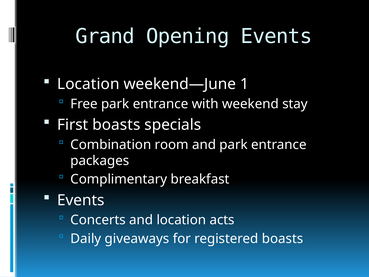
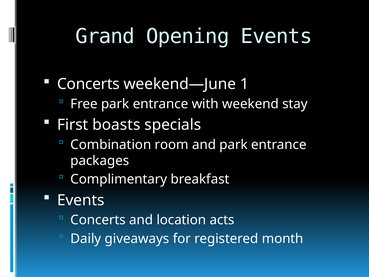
Location: Location -> Concerts (88, 84)
registered boasts: boasts -> month (283, 238)
